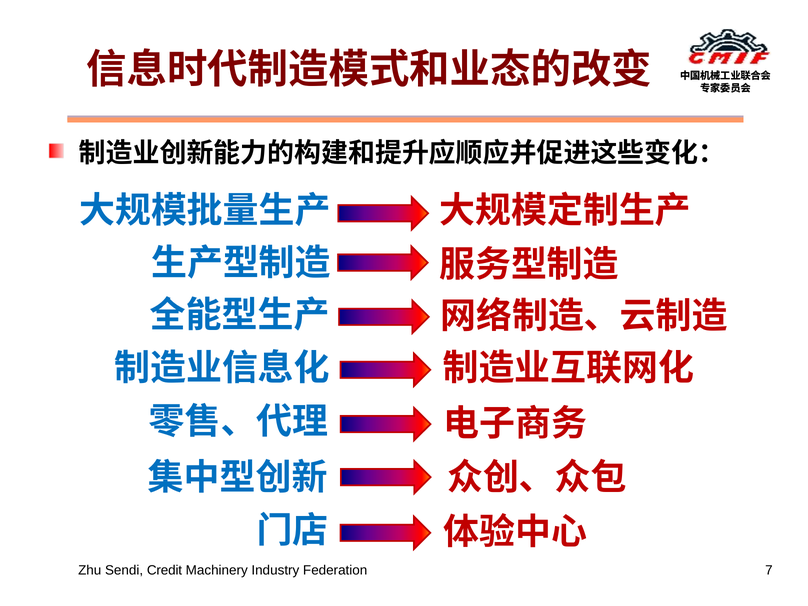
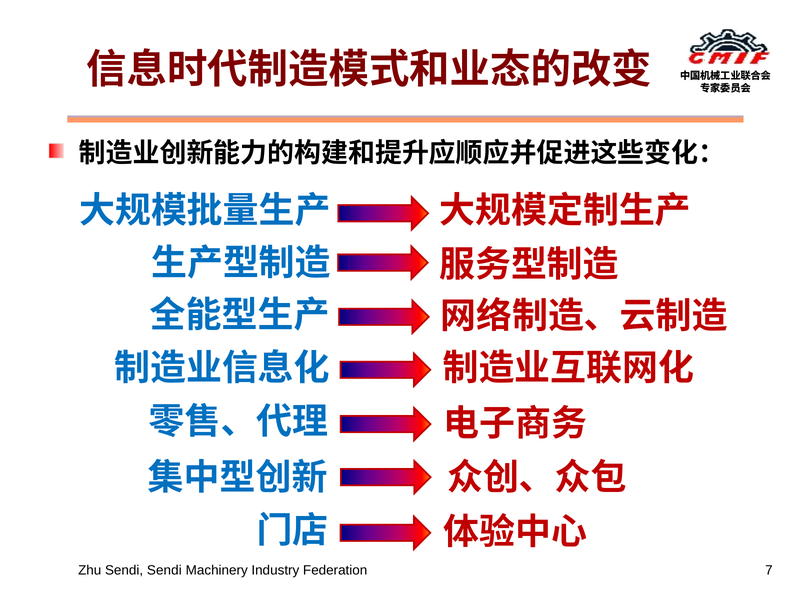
Sendi Credit: Credit -> Sendi (164, 570)
